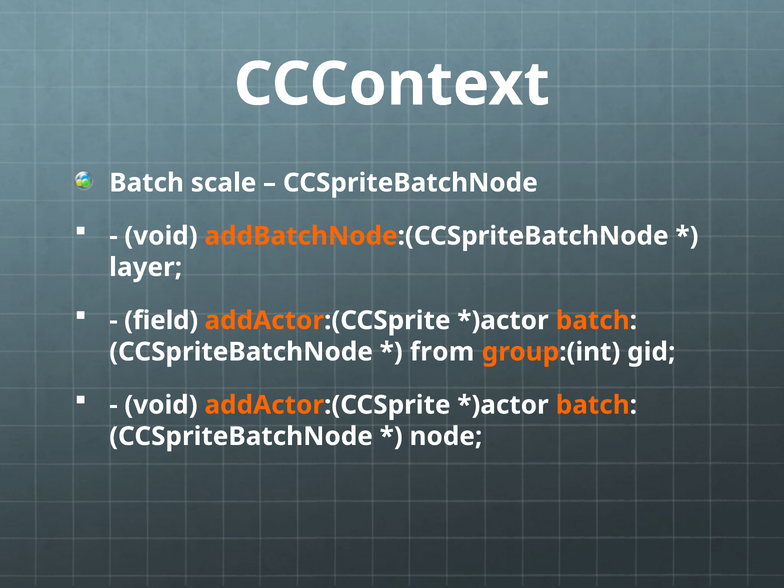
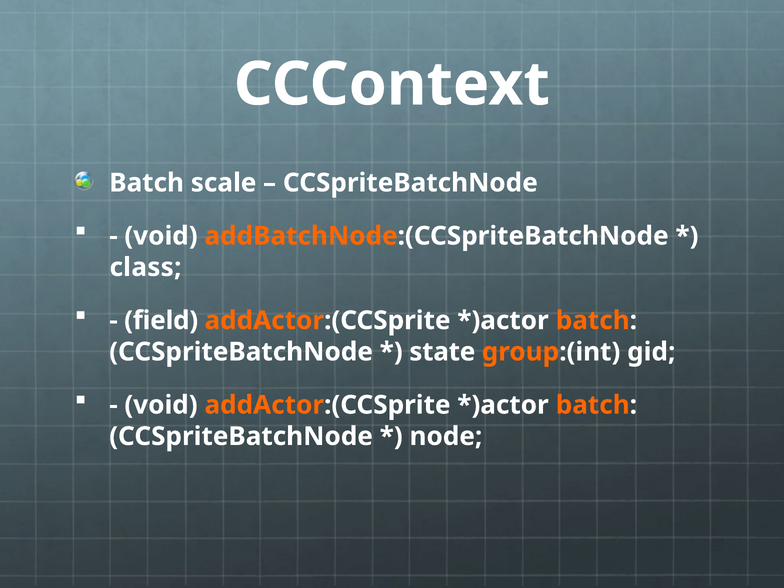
layer: layer -> class (146, 267)
from: from -> state (442, 352)
